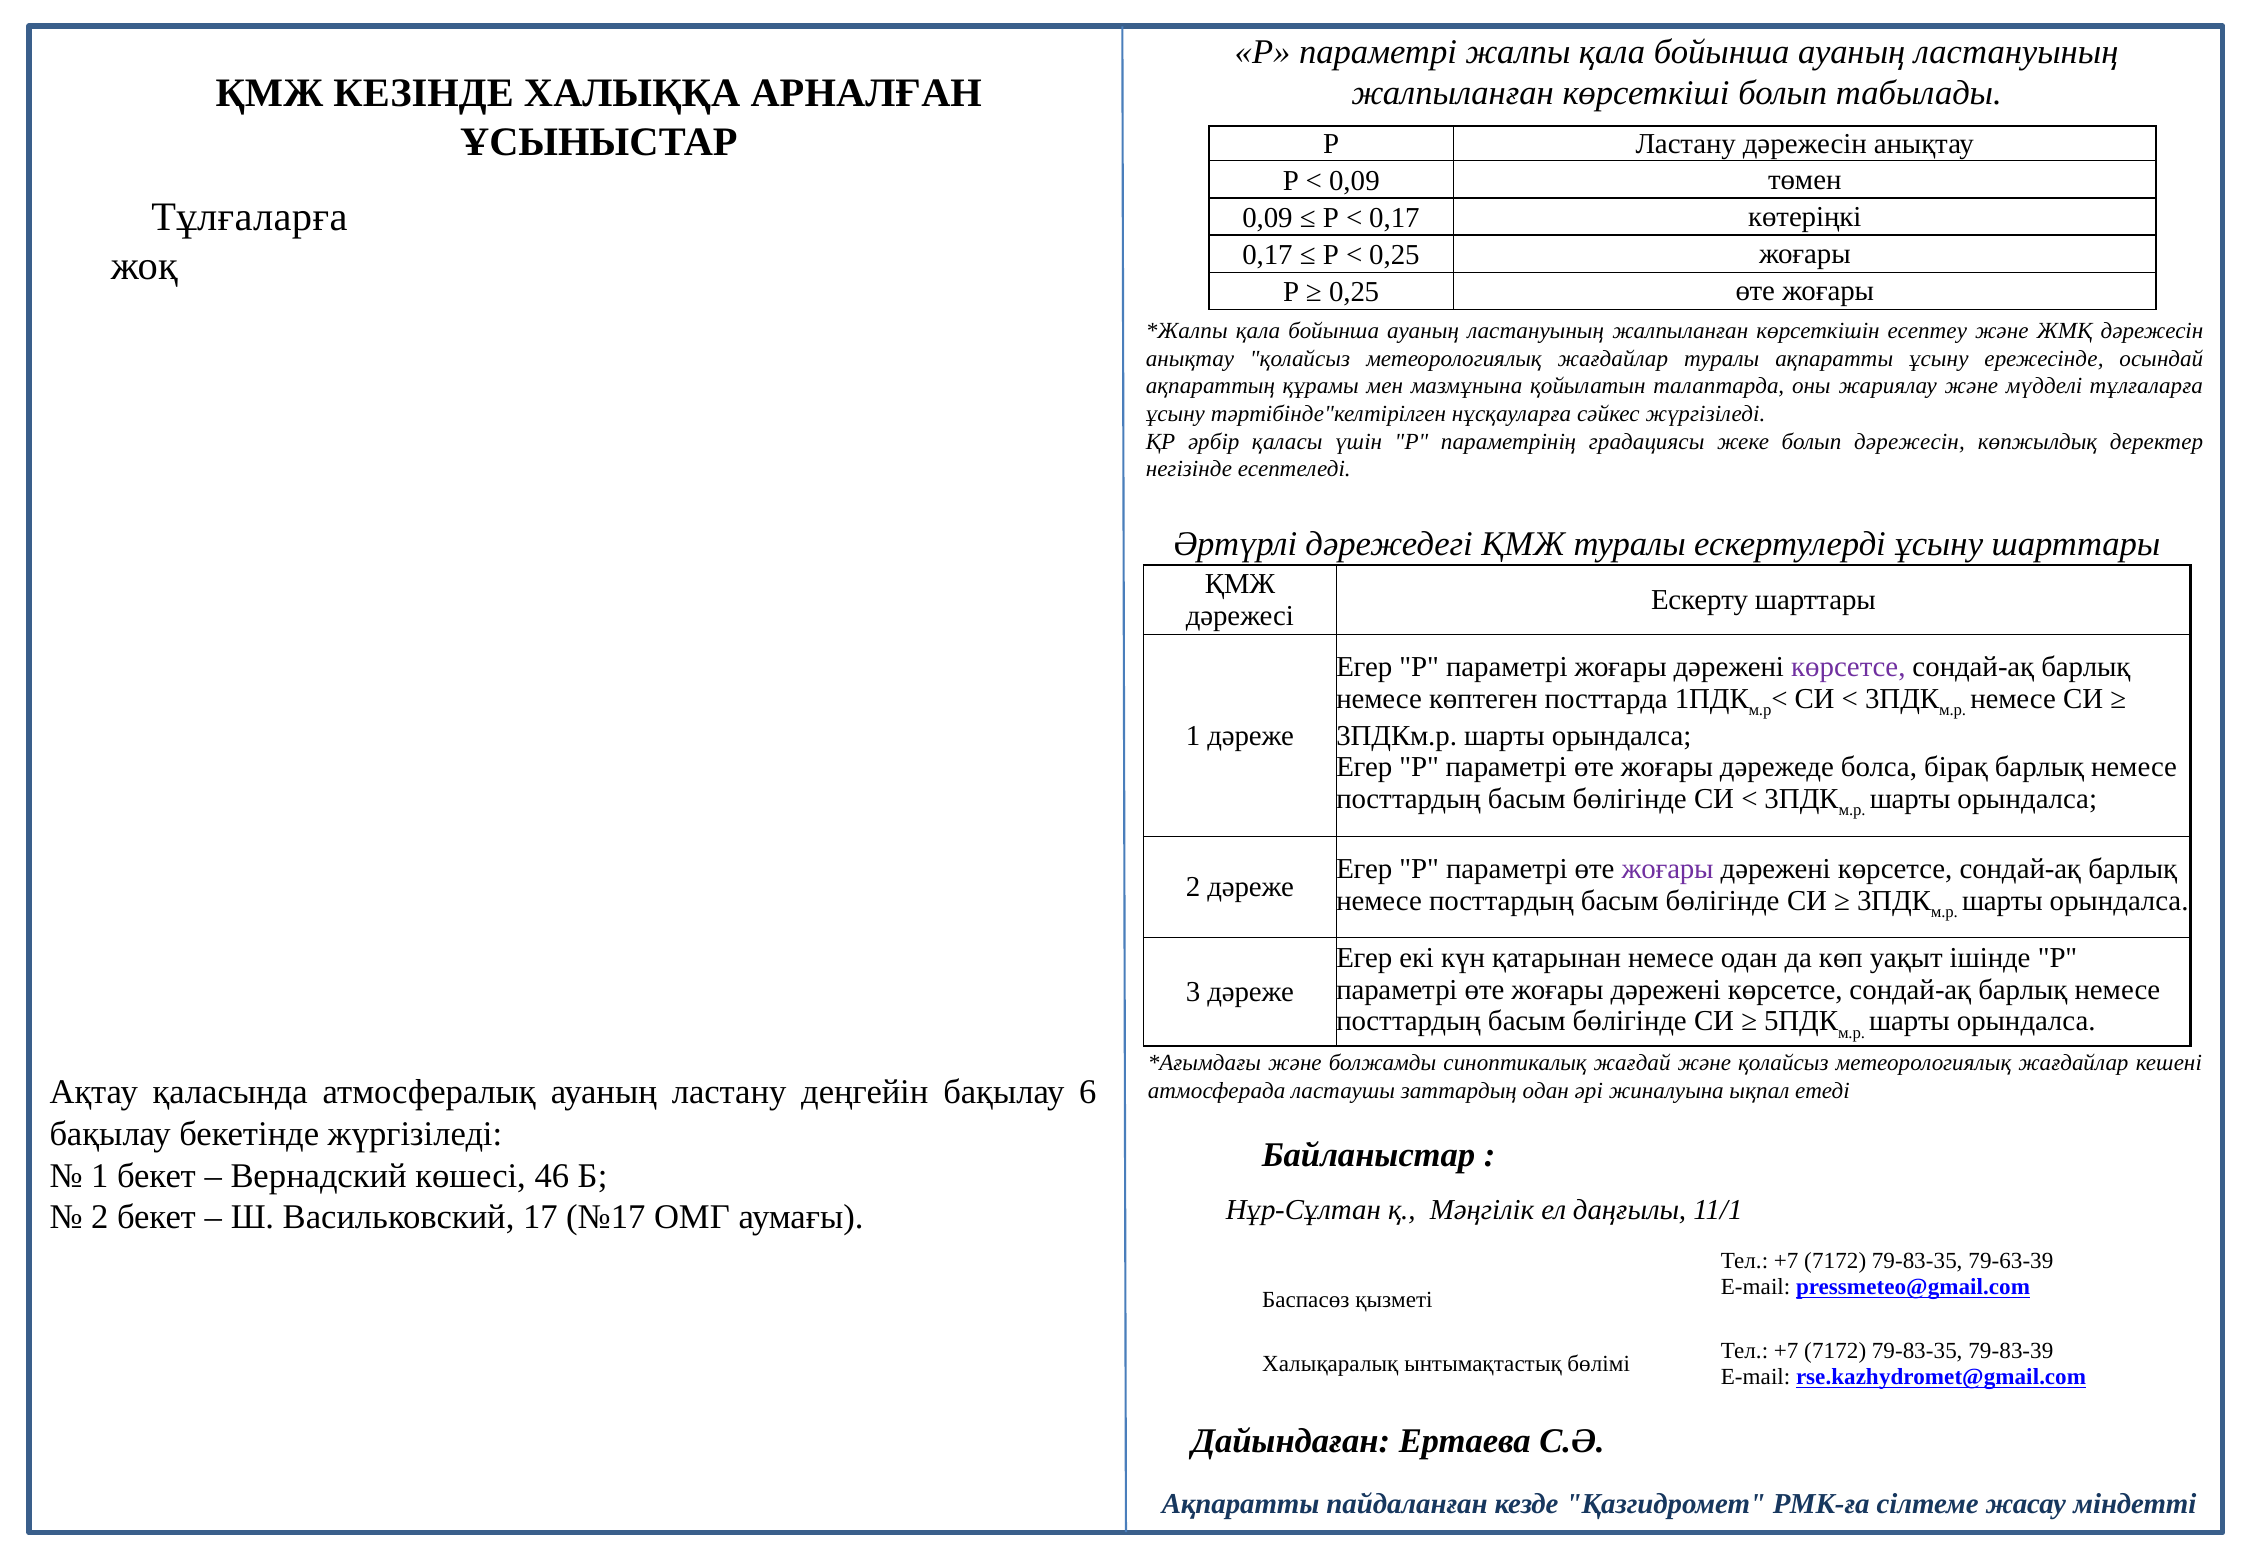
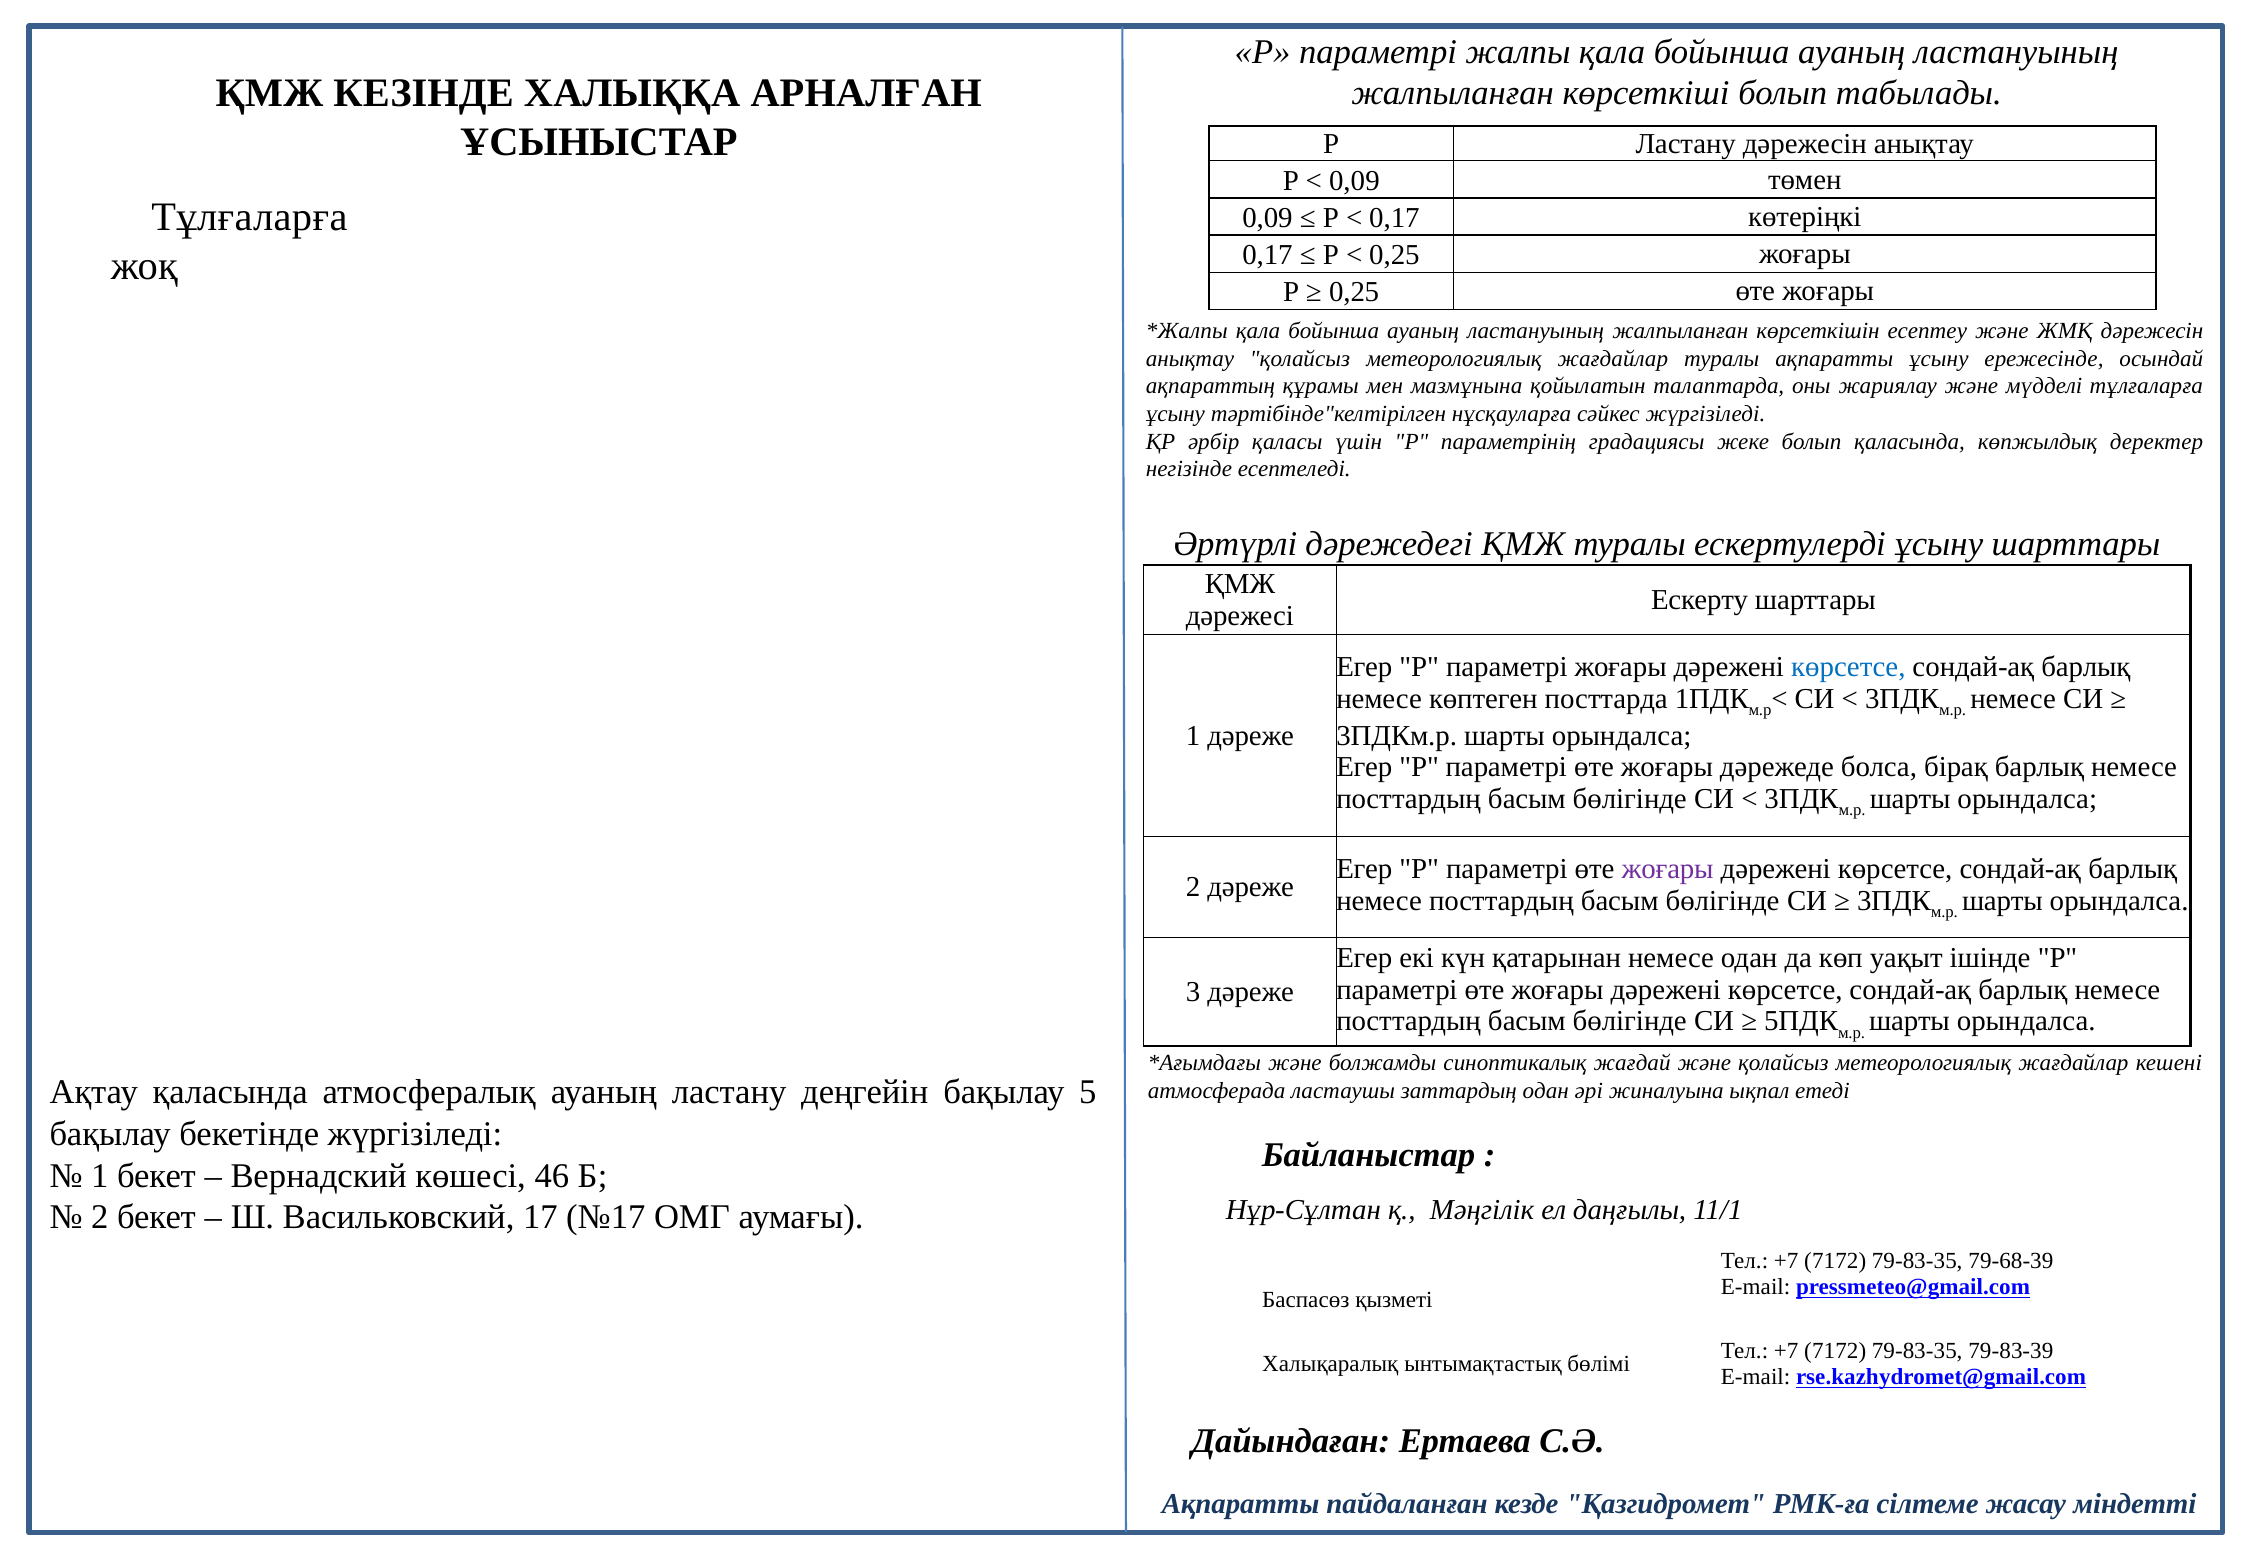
болып дәрежесін: дәрежесін -> қаласында (1910, 442)
көрсетсе colour: purple -> blue (1848, 667)
6: 6 -> 5 (1088, 1093)
79-63-39: 79-63-39 -> 79-68-39 (2011, 1261)
